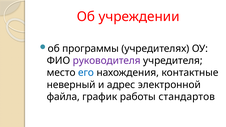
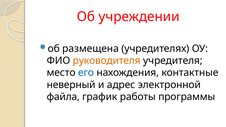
программы: программы -> размещена (91, 49)
руководителя colour: purple -> orange (107, 61)
стандартов: стандартов -> программы (187, 97)
